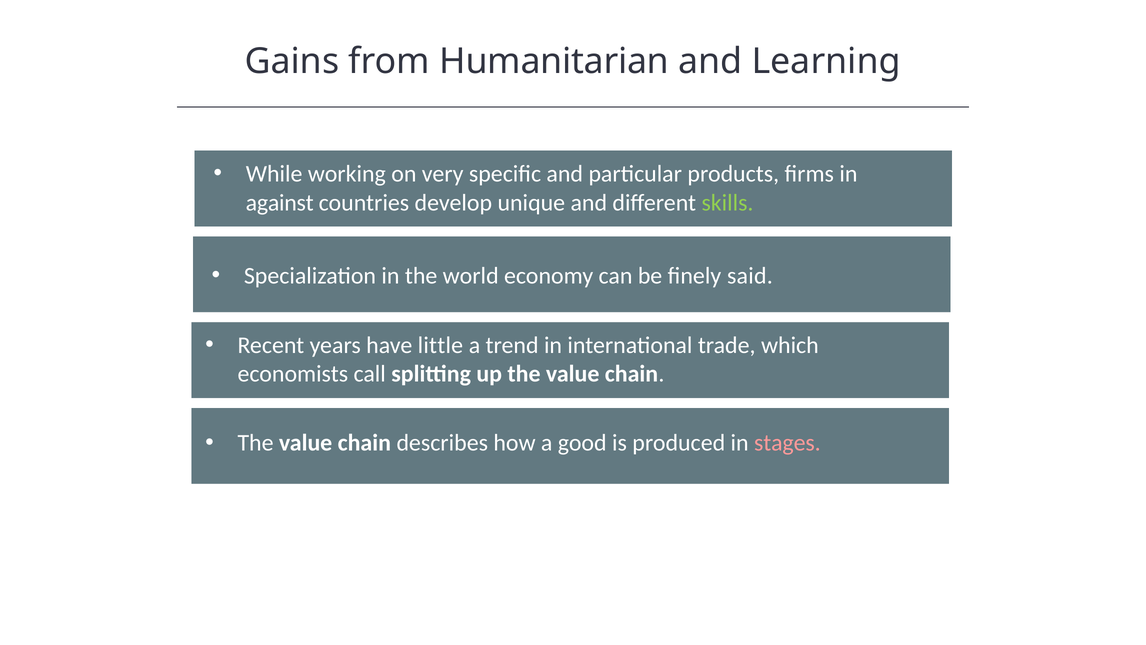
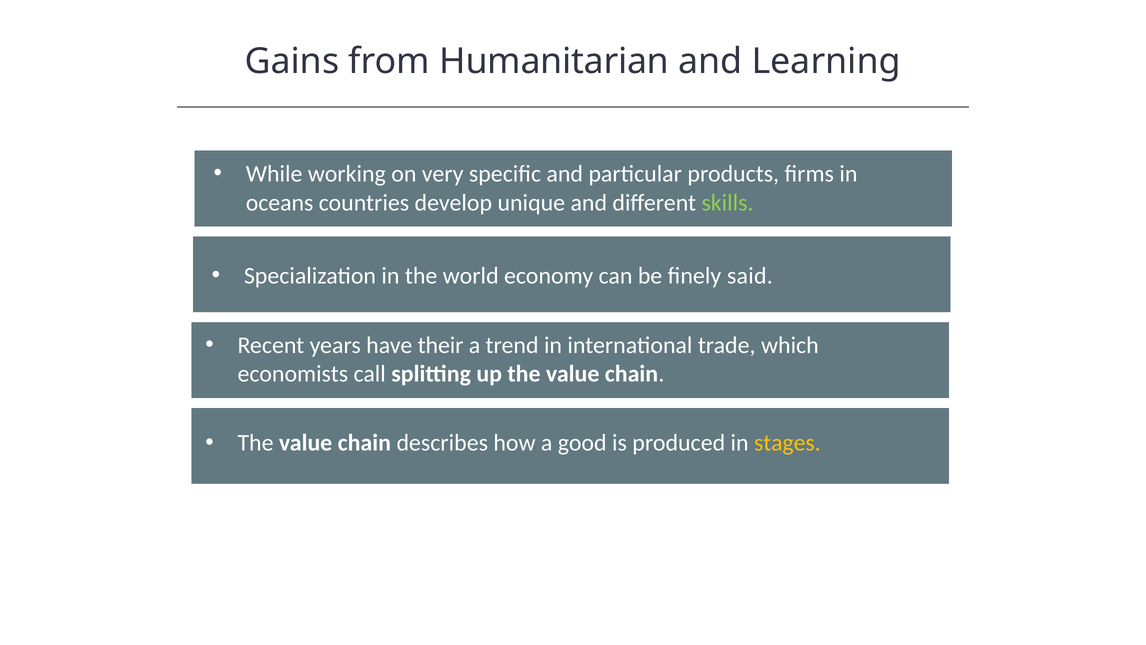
against: against -> oceans (280, 203)
little: little -> their (441, 345)
stages colour: pink -> yellow (787, 443)
